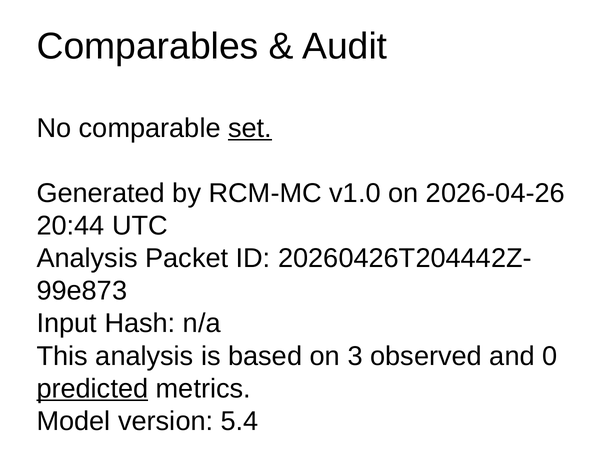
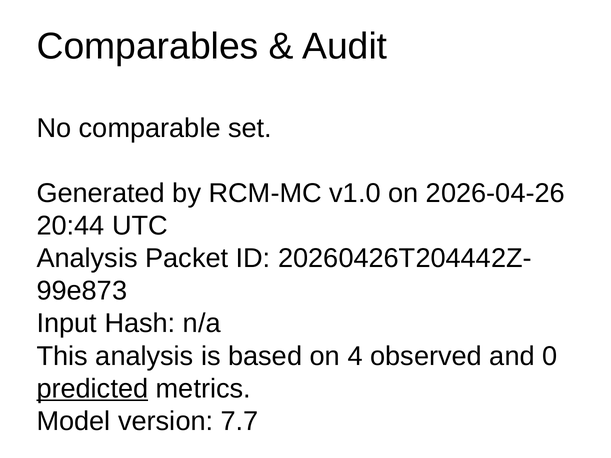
set underline: present -> none (250, 128)
3: 3 -> 4 (355, 356)
5.4: 5.4 -> 7.7 (240, 421)
